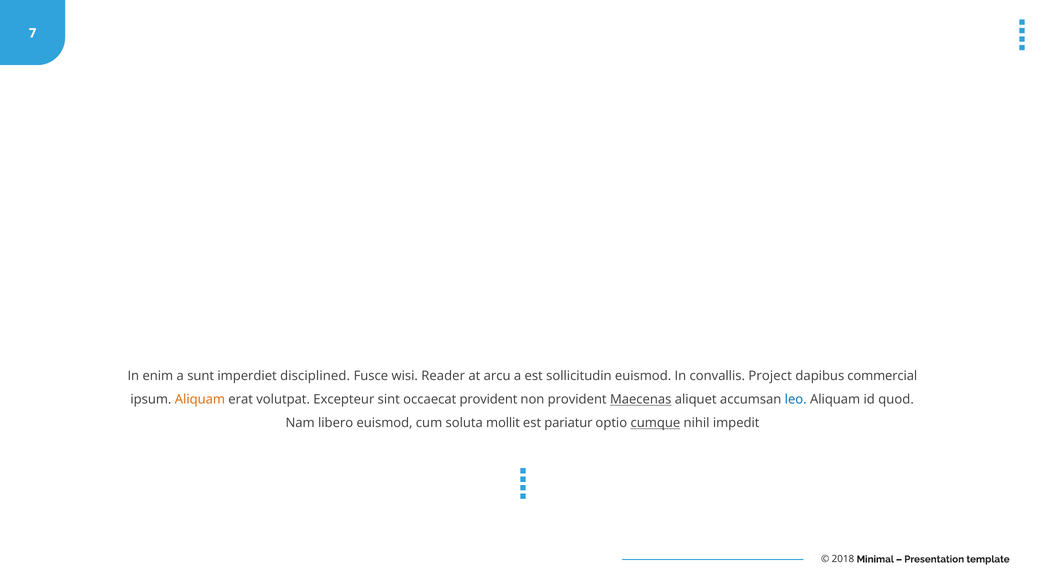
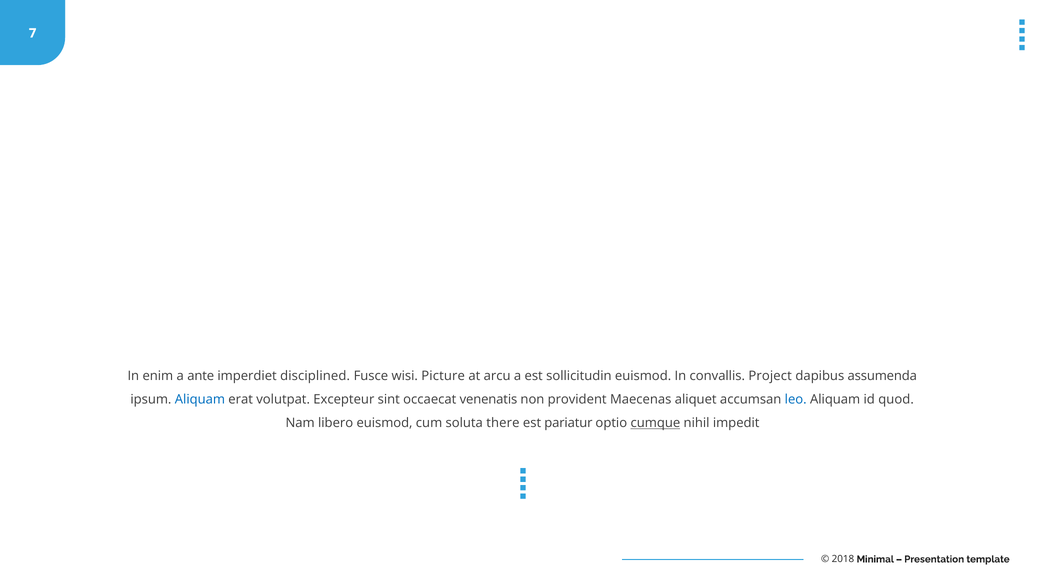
sunt: sunt -> ante (201, 376)
Reader: Reader -> Picture (443, 376)
commercial: commercial -> assumenda (882, 376)
Aliquam colour: orange -> blue (200, 400)
occaecat provident: provident -> venenatis (488, 400)
Maecenas underline: present -> none (641, 400)
mollit: mollit -> there (503, 423)
